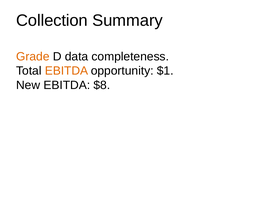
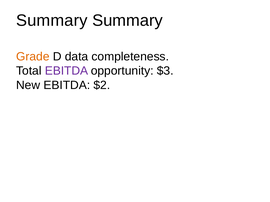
Collection: Collection -> Summary (52, 20)
EBITDA colour: orange -> purple (67, 71)
$1: $1 -> $3 (165, 71)
$8: $8 -> $2 (102, 85)
